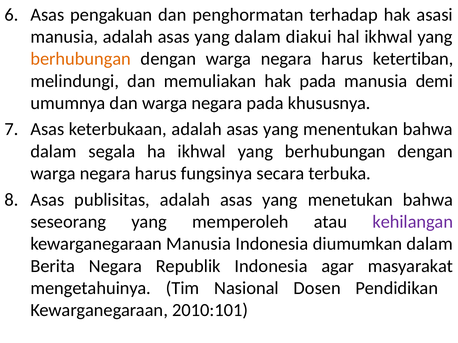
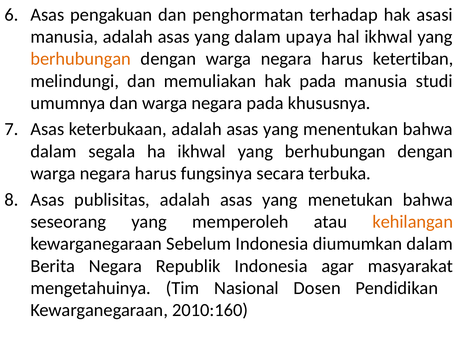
diakui: diakui -> upaya (309, 37)
demi: demi -> studi (434, 81)
kehilangan colour: purple -> orange (413, 222)
kewarganegaraan Manusia: Manusia -> Sebelum (199, 244)
2010:101: 2010:101 -> 2010:160 (210, 311)
